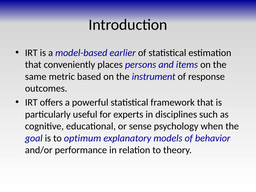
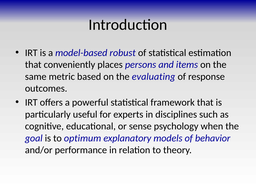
earlier: earlier -> robust (123, 53)
instrument: instrument -> evaluating (154, 77)
